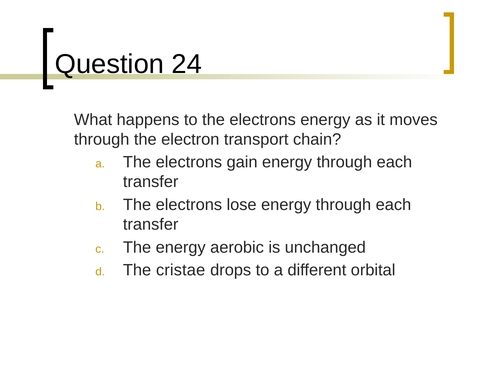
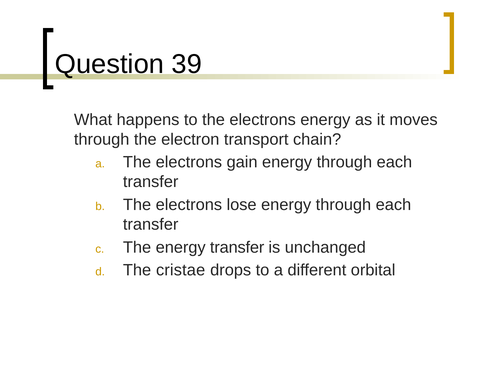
24: 24 -> 39 (187, 64)
energy aerobic: aerobic -> transfer (237, 247)
